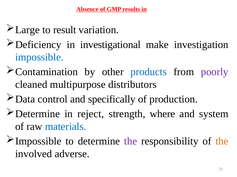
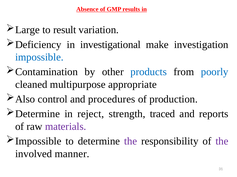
poorly colour: purple -> blue (215, 72)
distributors: distributors -> appropriate (132, 85)
Data: Data -> Also (25, 100)
specifically: specifically -> procedures (112, 100)
where: where -> traced (162, 114)
system: system -> reports (214, 114)
materials colour: blue -> purple (66, 127)
the colour: orange -> purple (222, 142)
adverse: adverse -> manner (72, 154)
